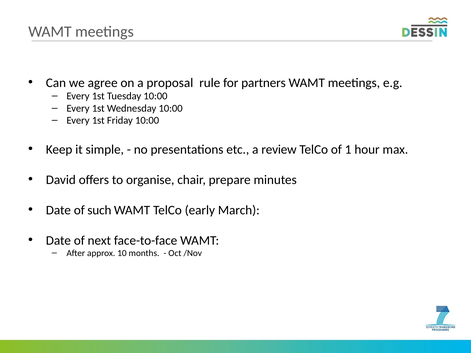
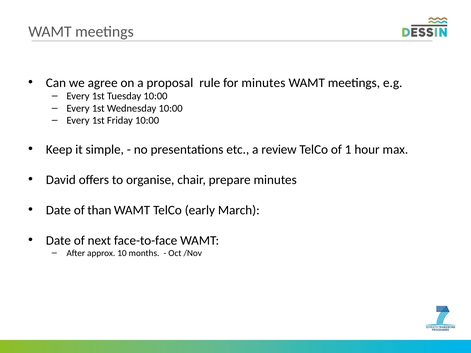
for partners: partners -> minutes (263, 83)
such: such -> than (99, 210)
